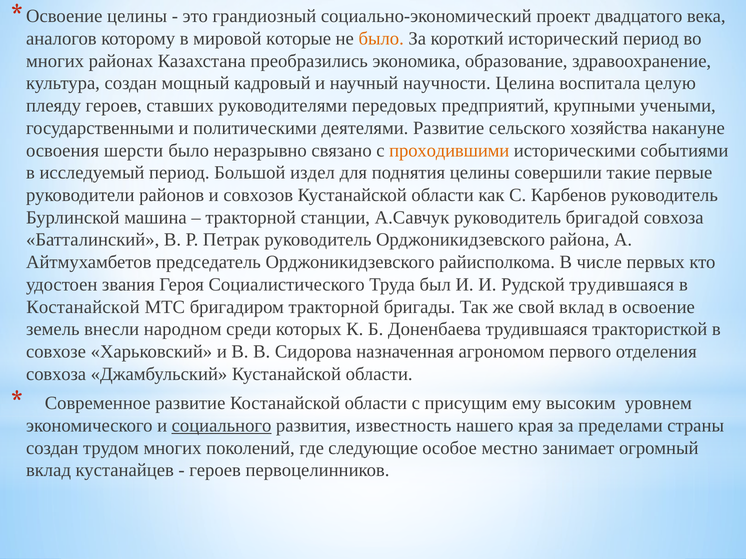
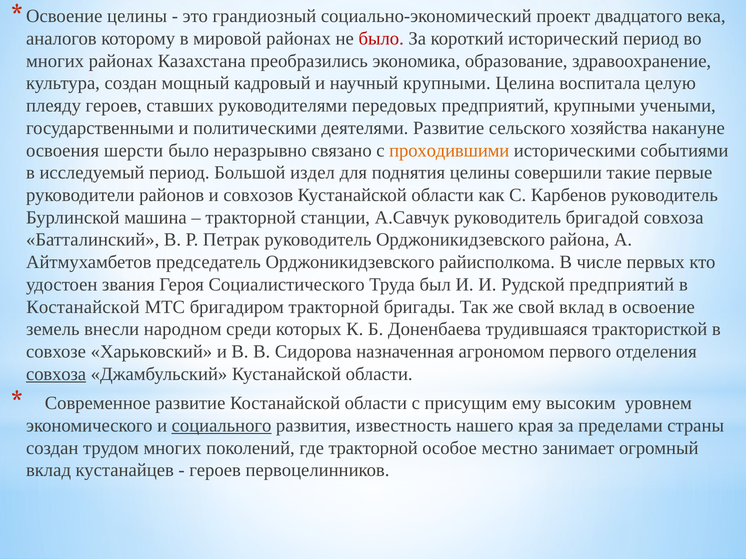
мировой которые: которые -> районах (299, 39)
было colour: orange -> red (381, 39)
научный научности: научности -> крупными (447, 83)
Рудской трудившаяся: трудившаяся -> предприятий (622, 285)
совхоза underline: none -> present (56, 374)
где следующие: следующие -> тракторной (373, 448)
